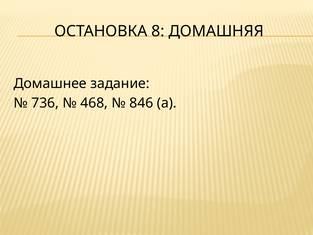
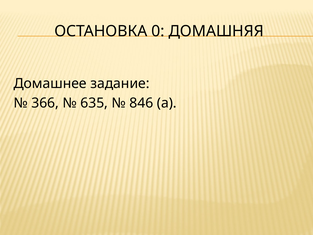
8: 8 -> 0 (158, 31)
736: 736 -> 366 (45, 103)
468: 468 -> 635 (94, 103)
